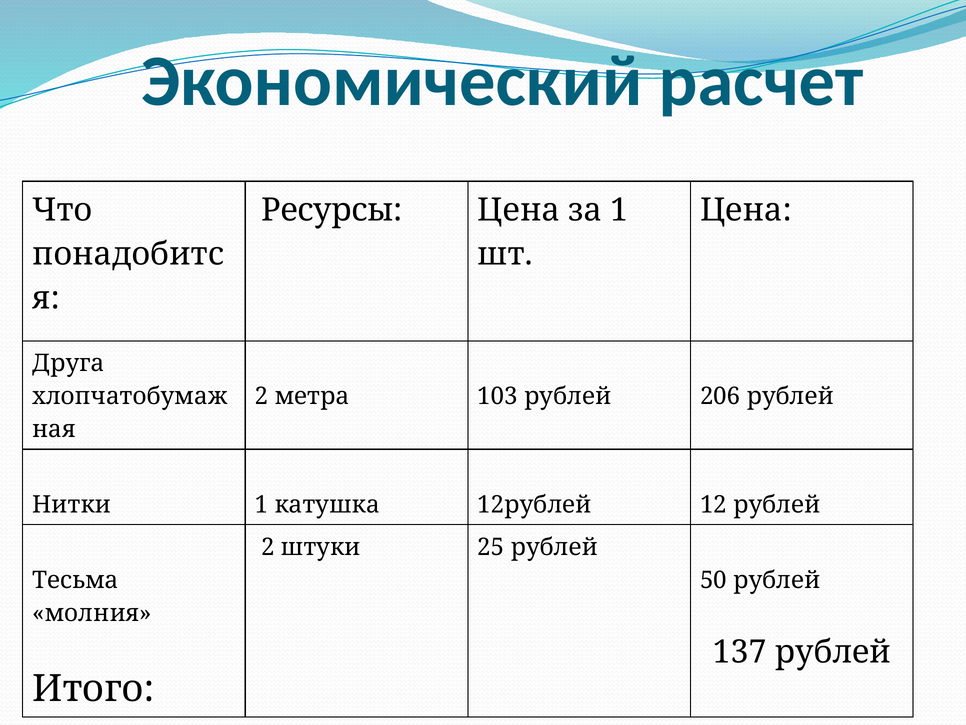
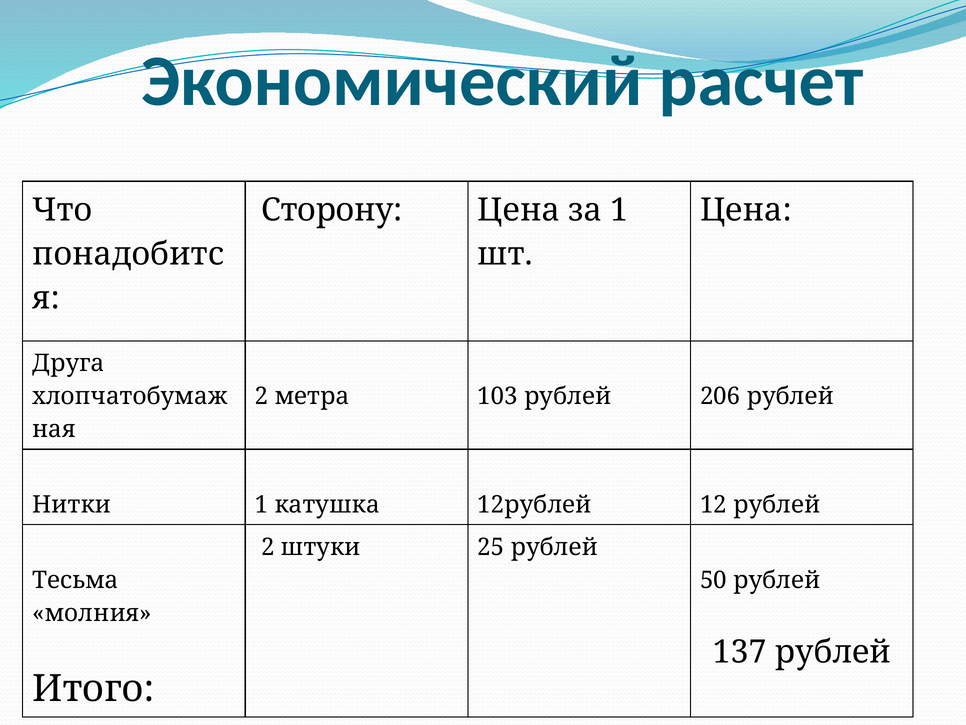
Ресурсы: Ресурсы -> Сторону (332, 210)
